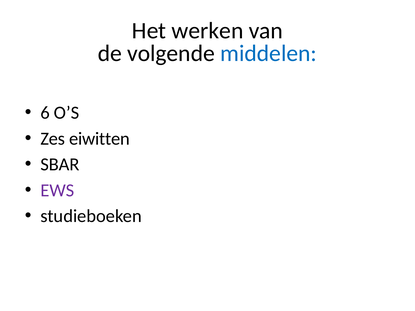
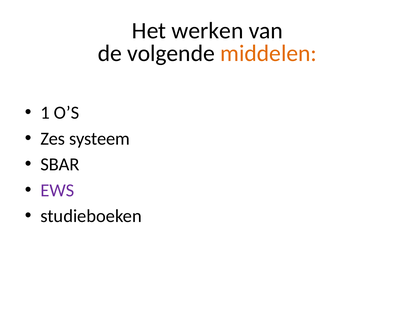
middelen colour: blue -> orange (269, 53)
6: 6 -> 1 (45, 113)
eiwitten: eiwitten -> systeem (99, 139)
